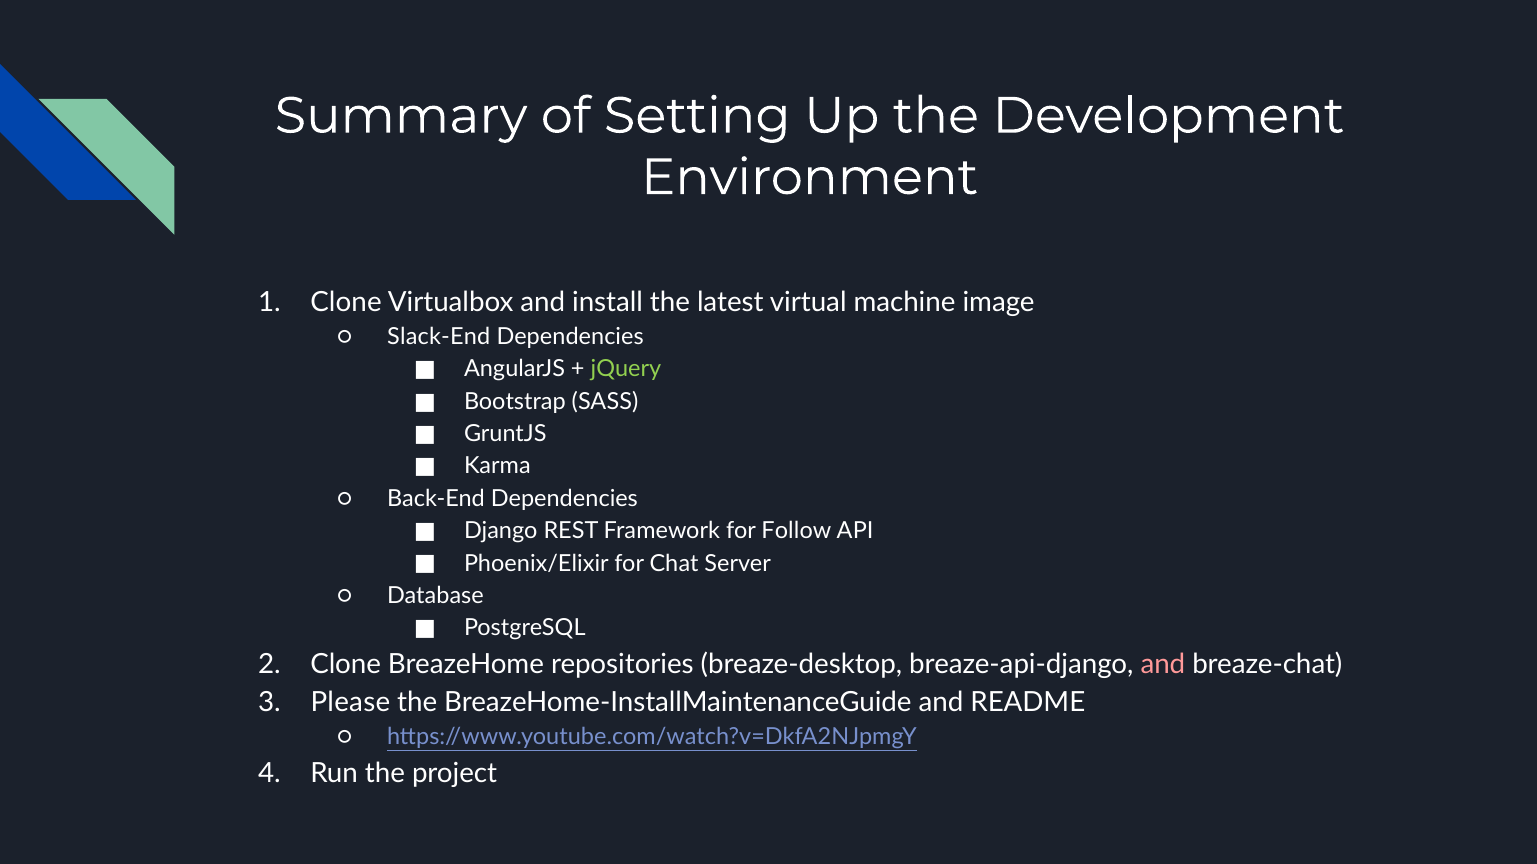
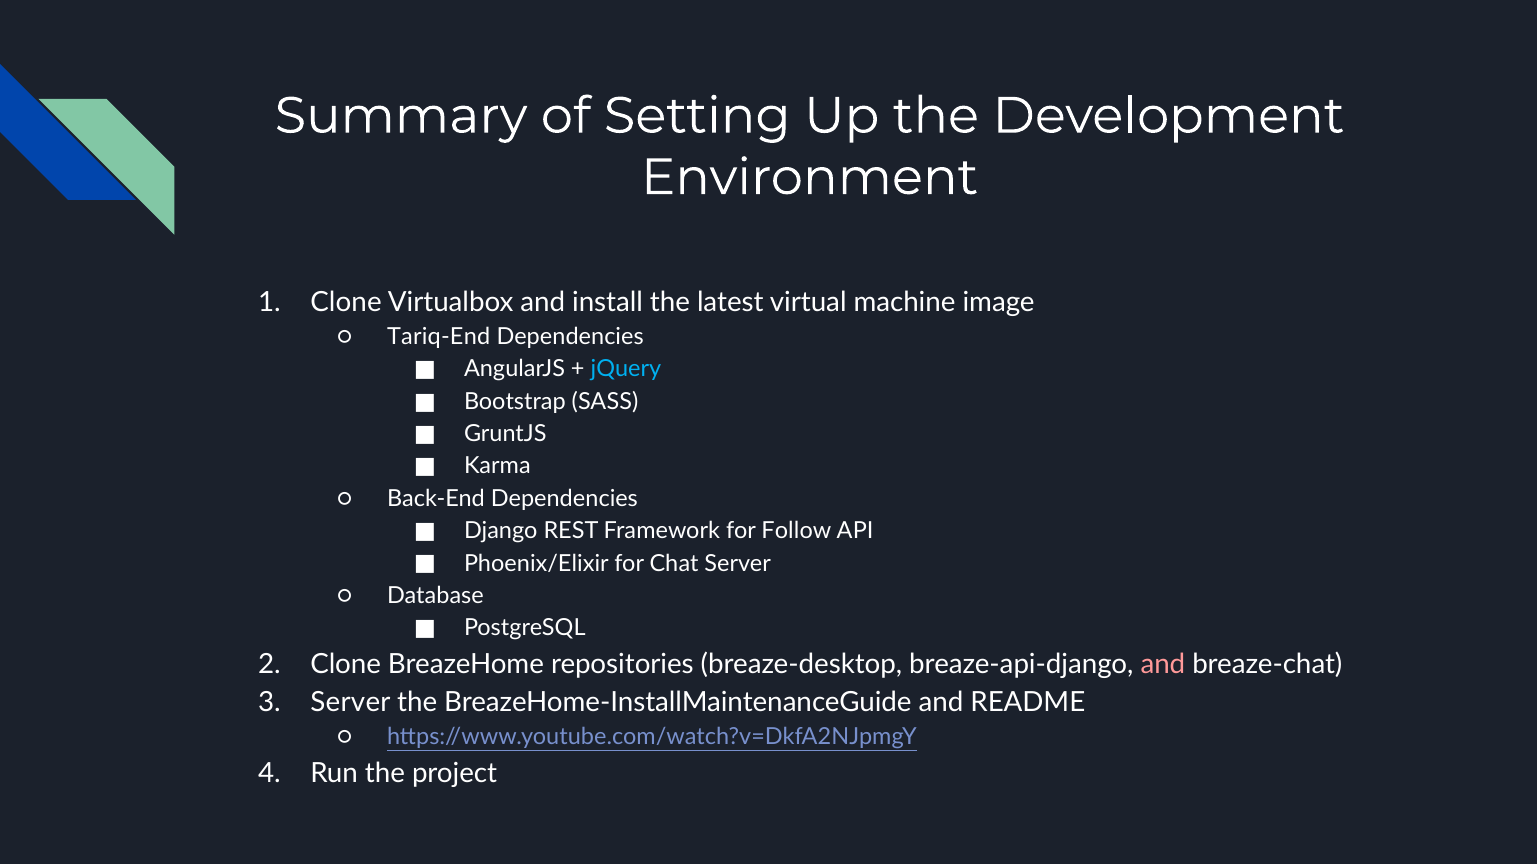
Slack-End: Slack-End -> Tariq-End (439, 337)
jQuery colour: light green -> light blue (626, 369)
Please: Please -> Server (350, 703)
